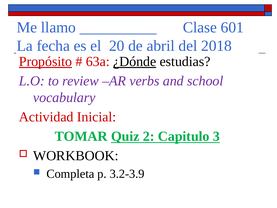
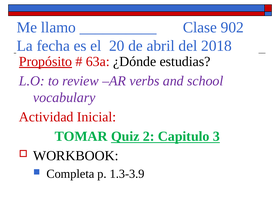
601: 601 -> 902 (232, 27)
¿Dónde underline: present -> none (135, 61)
3.2-3.9: 3.2-3.9 -> 1.3-3.9 (127, 174)
